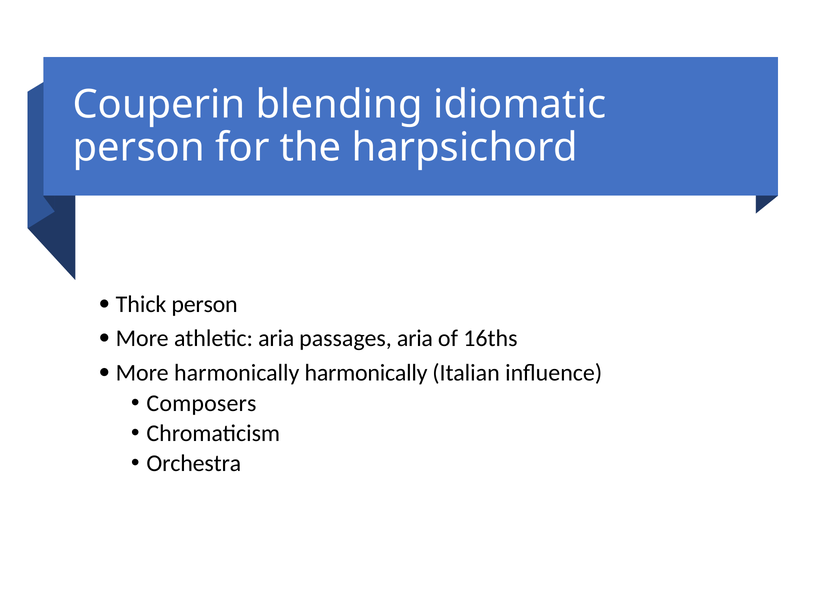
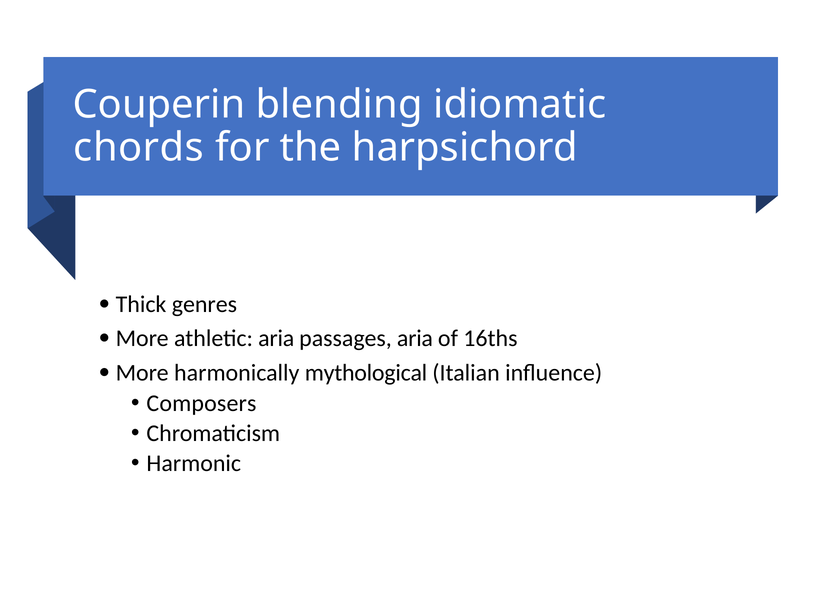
person: person -> chords (139, 148)
person: person -> genres (204, 304)
harmonically harmonically: harmonically -> mythological (366, 373)
Orchestra: Orchestra -> Harmonic (194, 463)
